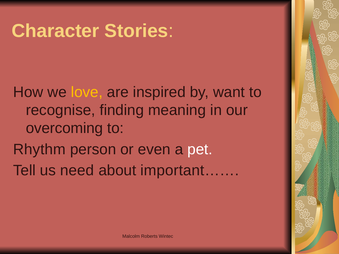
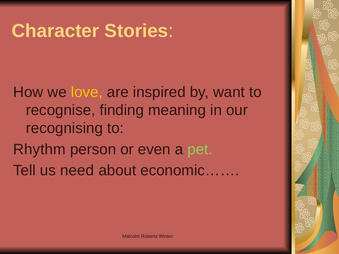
overcoming: overcoming -> recognising (64, 128)
pet colour: white -> light green (200, 149)
important……: important…… -> economic…… (190, 171)
